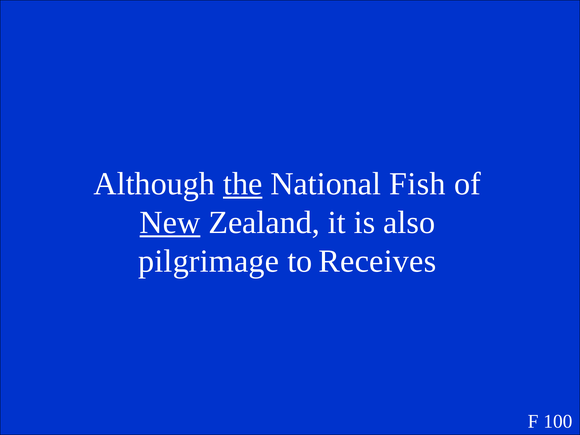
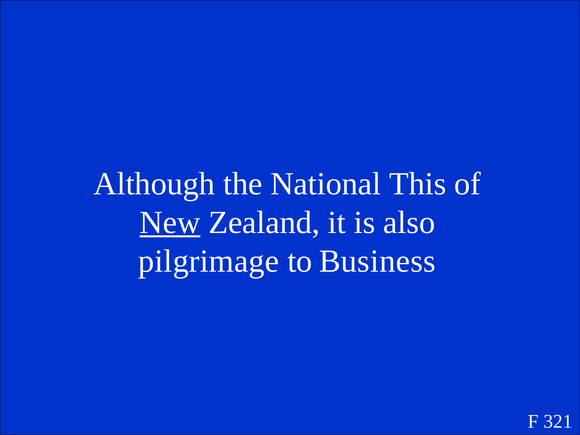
the underline: present -> none (243, 184)
Fish: Fish -> This (418, 184)
Receives: Receives -> Business (377, 261)
100: 100 -> 321 (558, 422)
